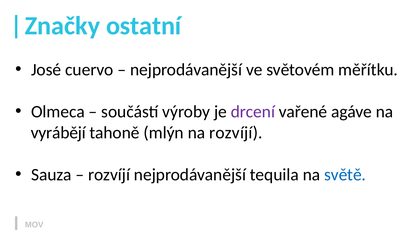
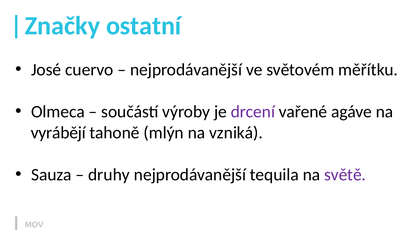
na rozvíjí: rozvíjí -> vzniká (236, 133)
rozvíjí: rozvíjí -> druhy (109, 174)
světě colour: blue -> purple (345, 174)
